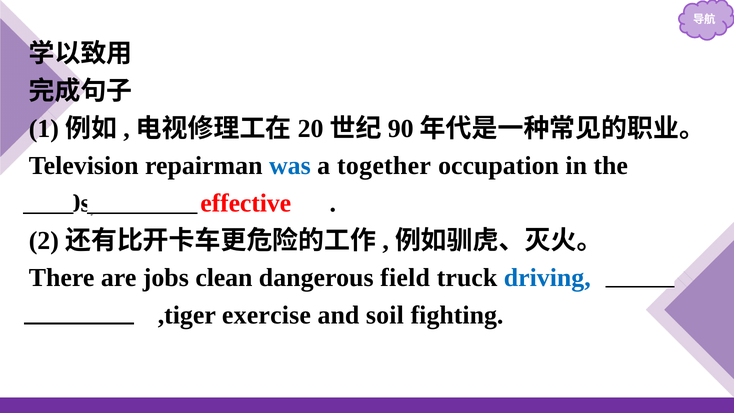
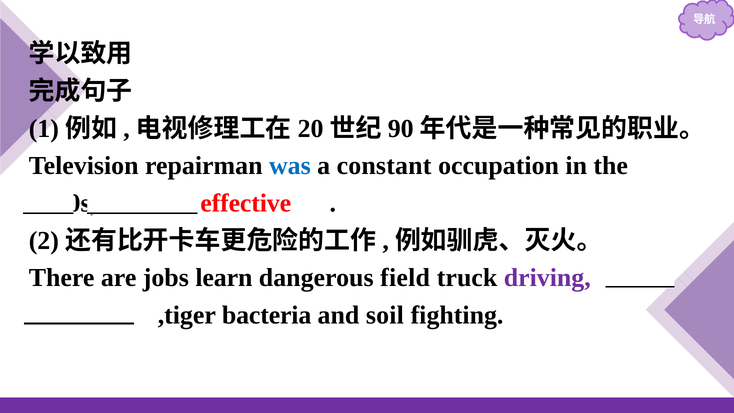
together: together -> constant (384, 166)
clean: clean -> learn (224, 278)
driving colour: blue -> purple (547, 278)
exercise: exercise -> bacteria (267, 315)
